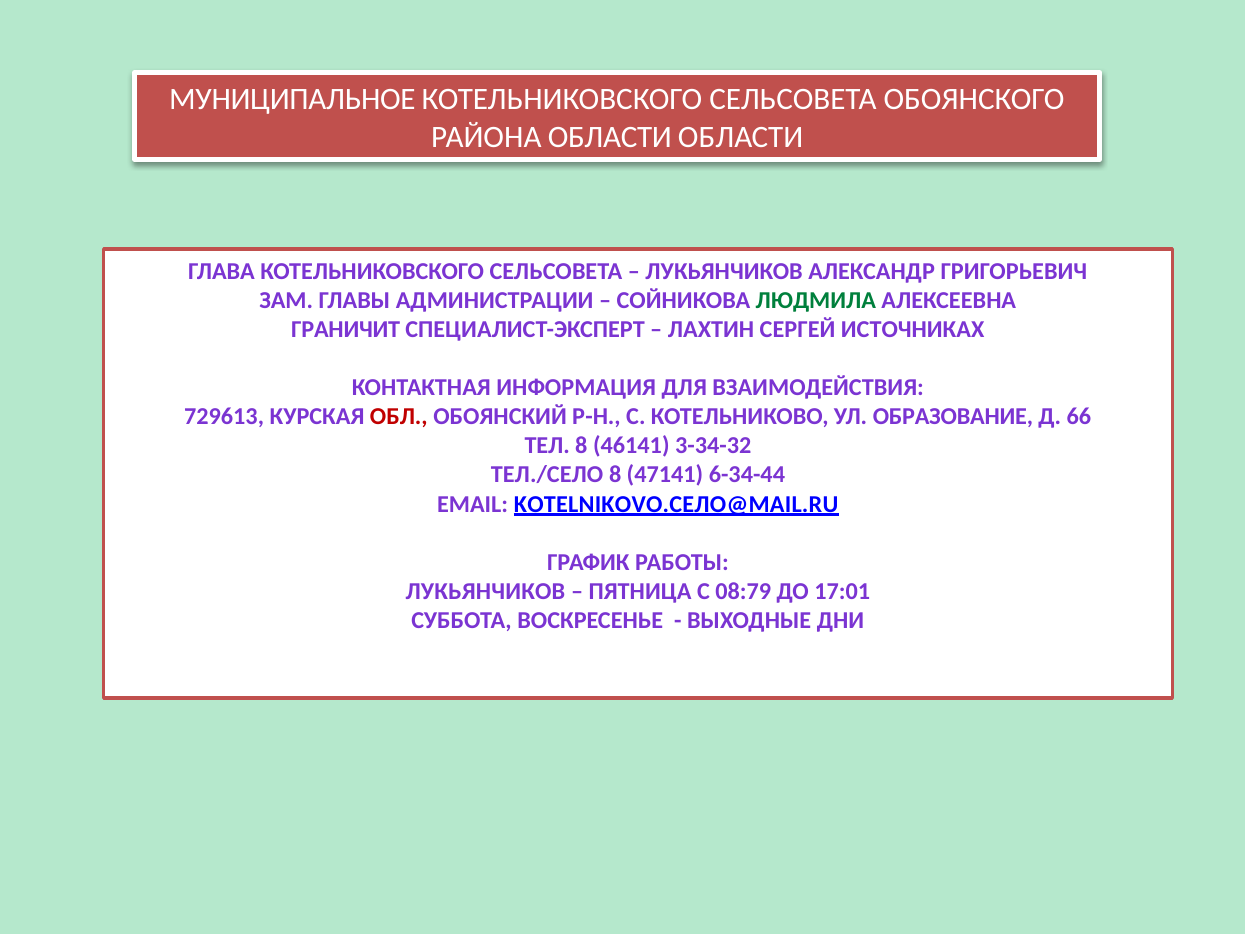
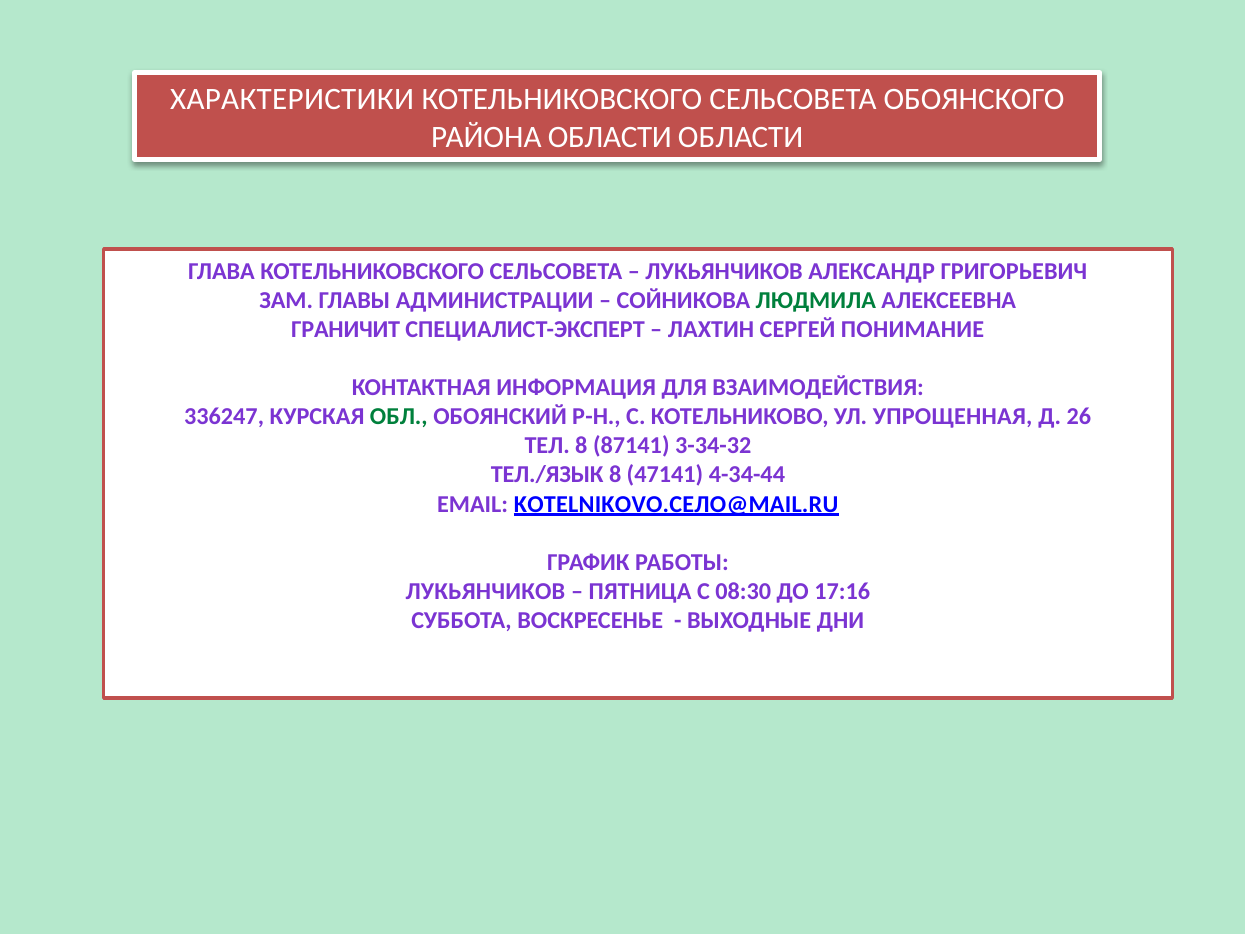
МУНИЦИПАЛЬНОЕ: МУНИЦИПАЛЬНОЕ -> ХАРАКТЕРИСТИКИ (292, 100)
ИСТОЧНИКАХ: ИСТОЧНИКАХ -> ПОНИМАНИЕ (913, 329)
729613: 729613 -> 336247 (224, 417)
ОБЛ colour: red -> green (399, 417)
ОБРАЗОВАНИЕ: ОБРАЗОВАНИЕ -> УПРОЩЕННАЯ (953, 417)
66: 66 -> 26 (1079, 417)
46141: 46141 -> 87141 (631, 446)
ТЕЛ./СЕЛО: ТЕЛ./СЕЛО -> ТЕЛ./ЯЗЫК (547, 475)
6-34-44: 6-34-44 -> 4-34-44 (747, 475)
08:79: 08:79 -> 08:30 (743, 591)
17:01: 17:01 -> 17:16 (842, 591)
